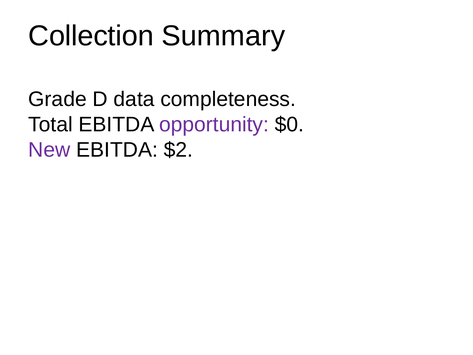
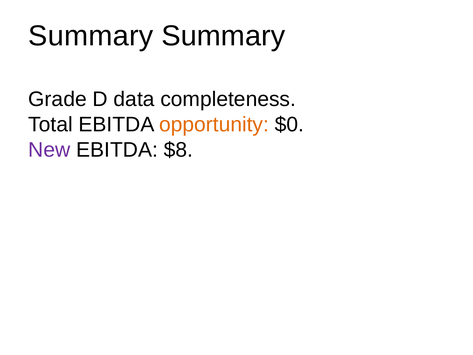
Collection: Collection -> Summary (91, 36)
opportunity colour: purple -> orange (214, 124)
$2: $2 -> $8 (178, 150)
